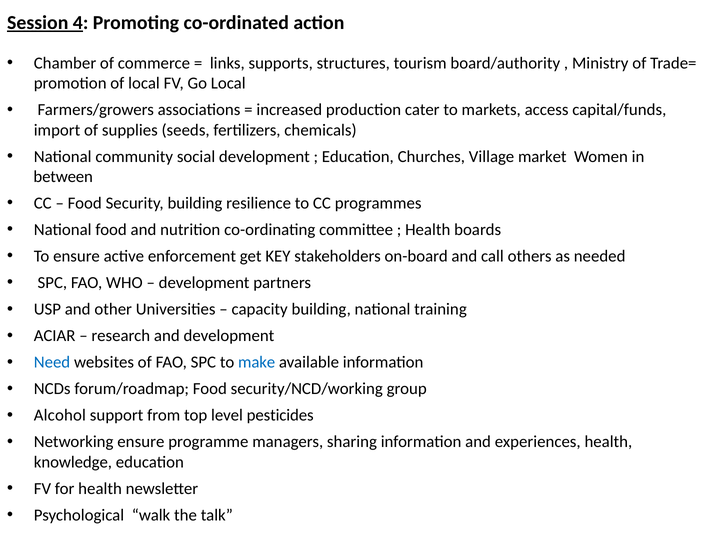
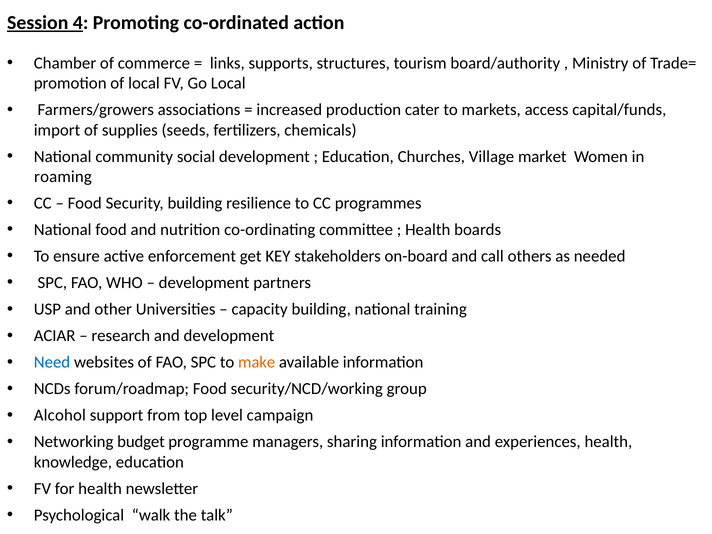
between: between -> roaming (63, 177)
make colour: blue -> orange (257, 362)
pesticides: pesticides -> campaign (280, 415)
Networking ensure: ensure -> budget (141, 442)
